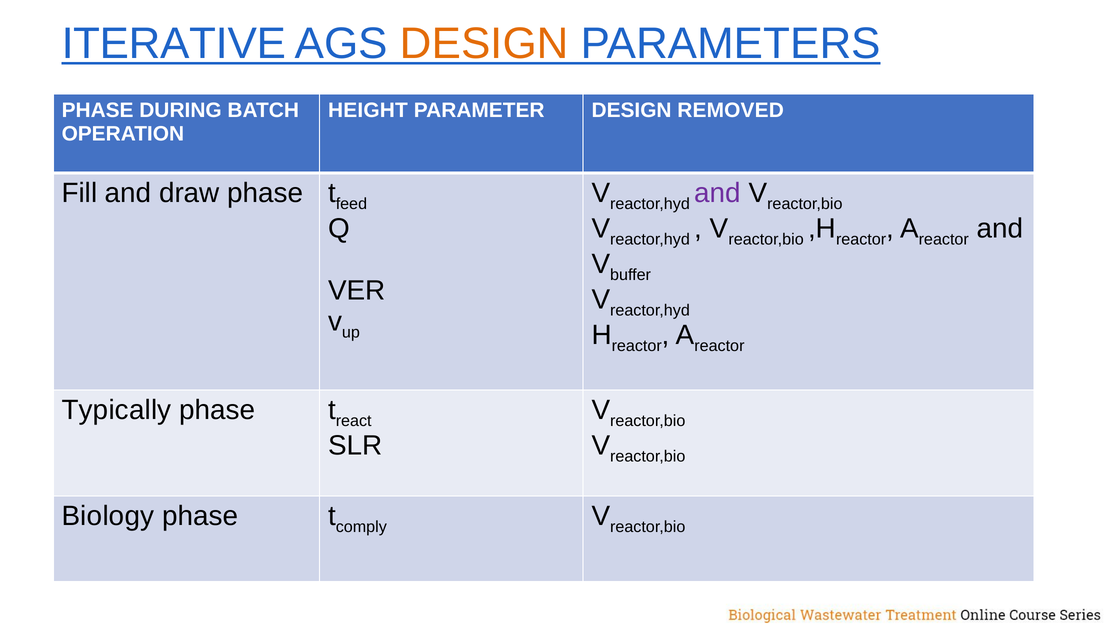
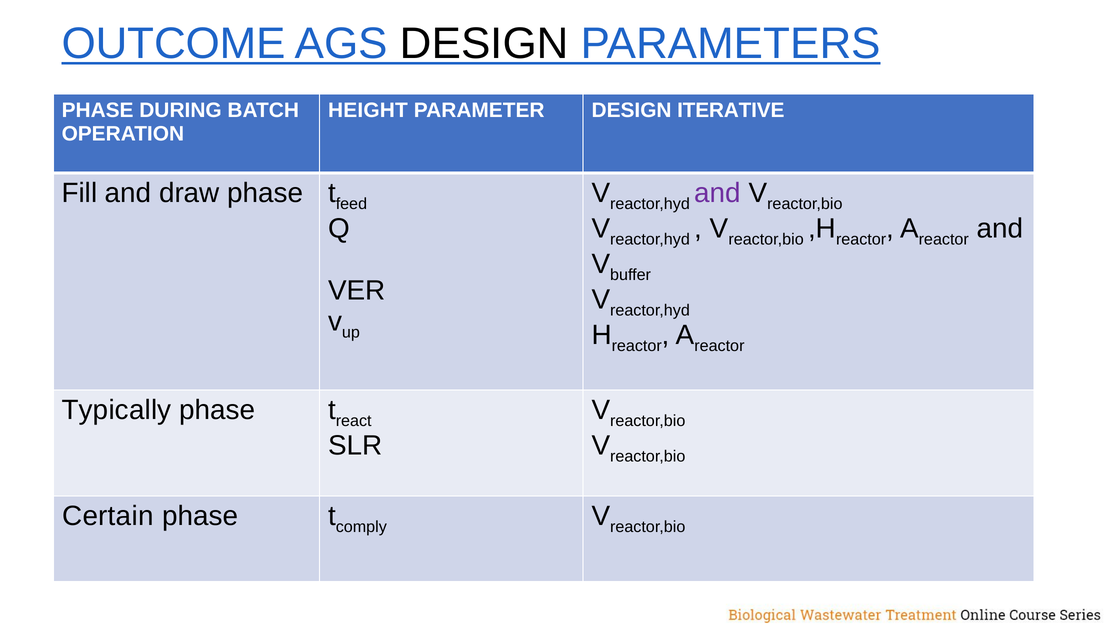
ITERATIVE: ITERATIVE -> OUTCOME (174, 44)
DESIGN colour: orange -> black (484, 44)
REMOVED: REMOVED -> ITERATIVE (731, 110)
Biology: Biology -> Certain (108, 516)
